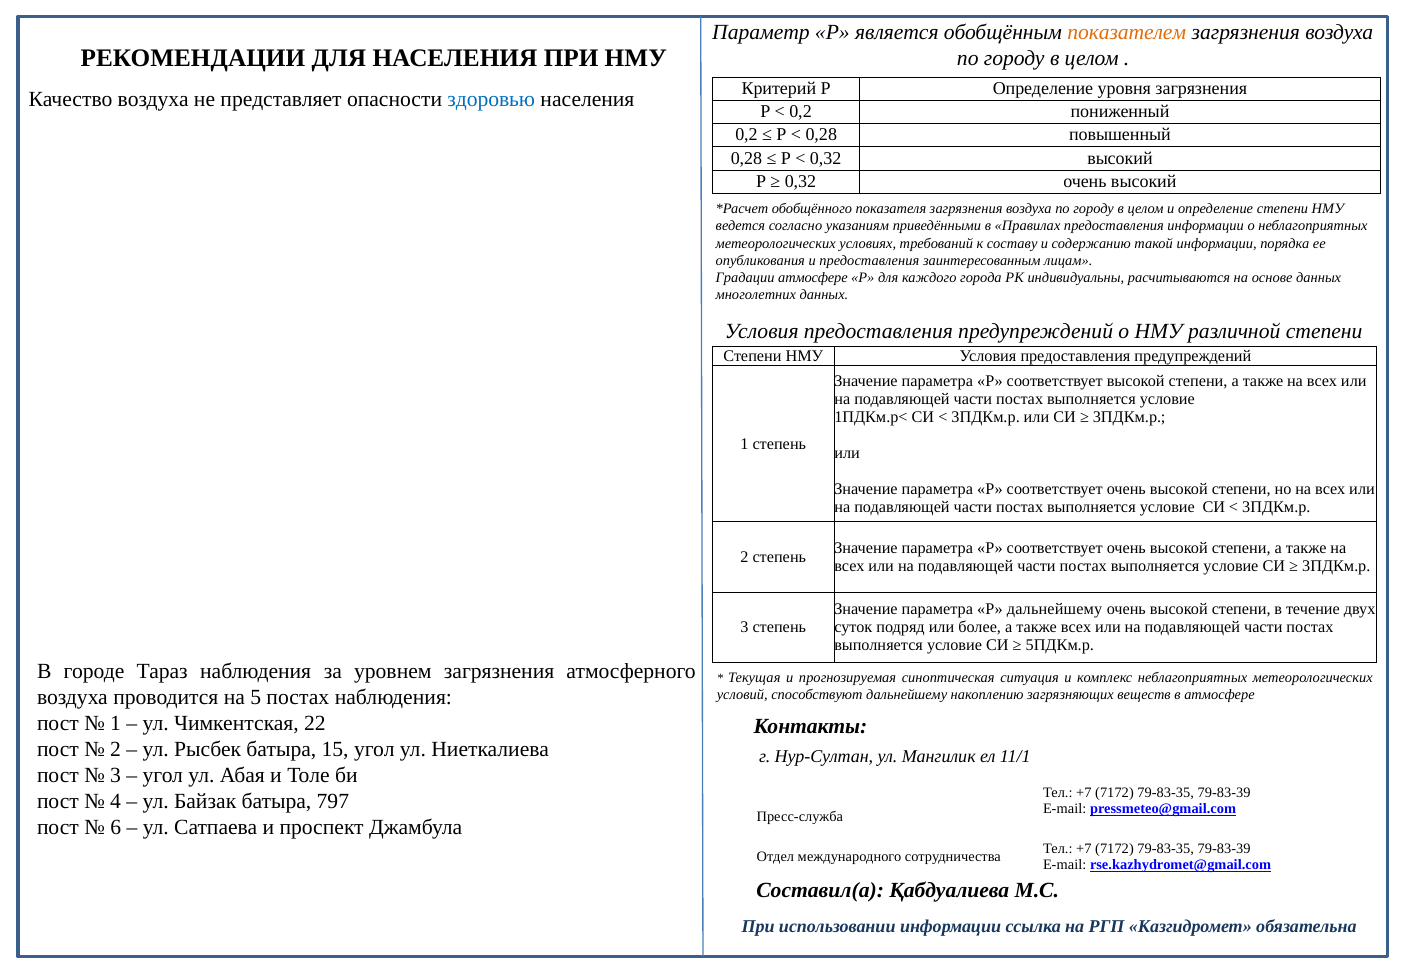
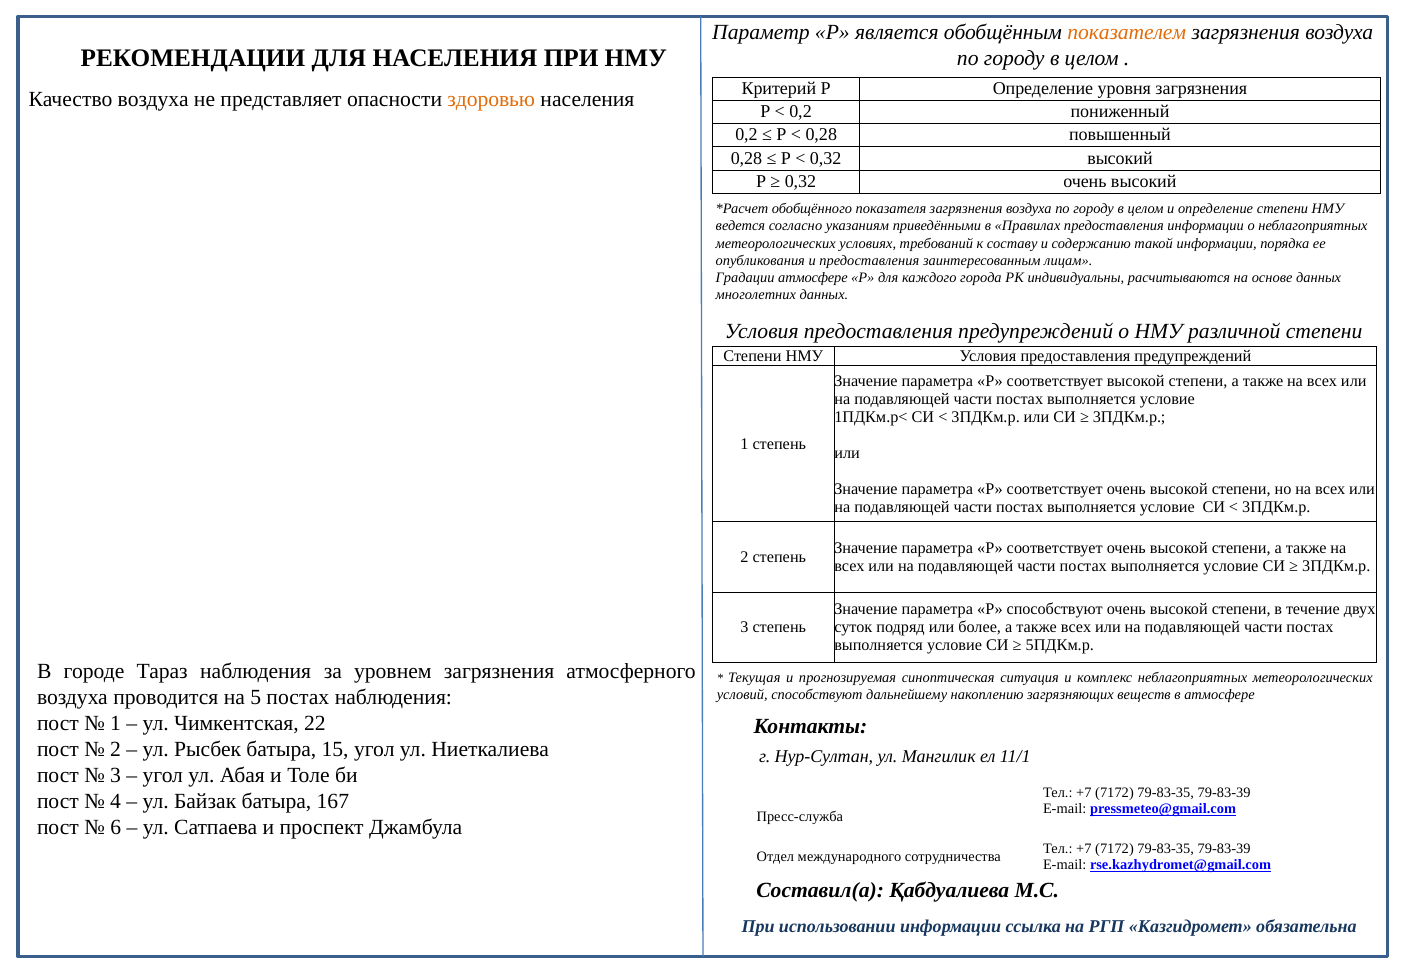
здоровью colour: blue -> orange (491, 100)
Р дальнейшему: дальнейшему -> способствуют (1055, 610)
797: 797 -> 167 (333, 802)
